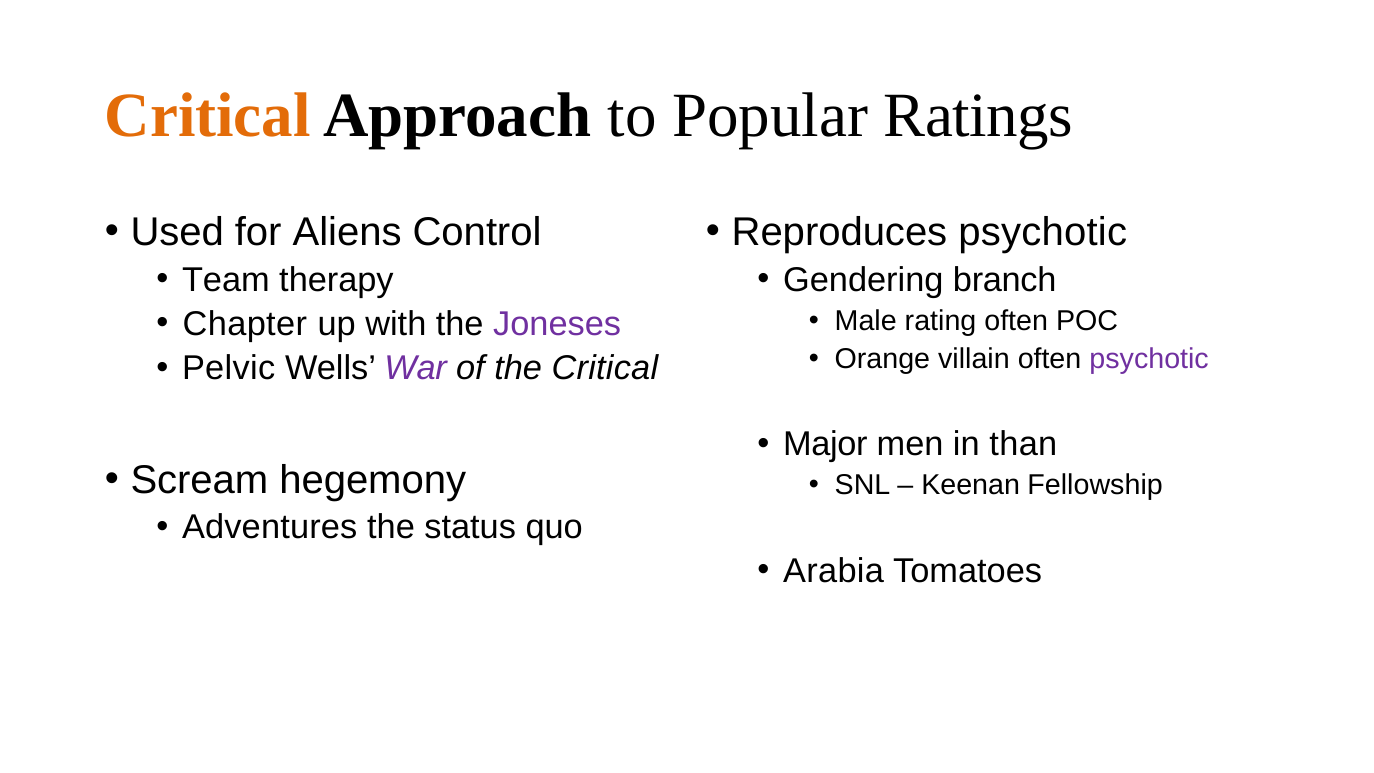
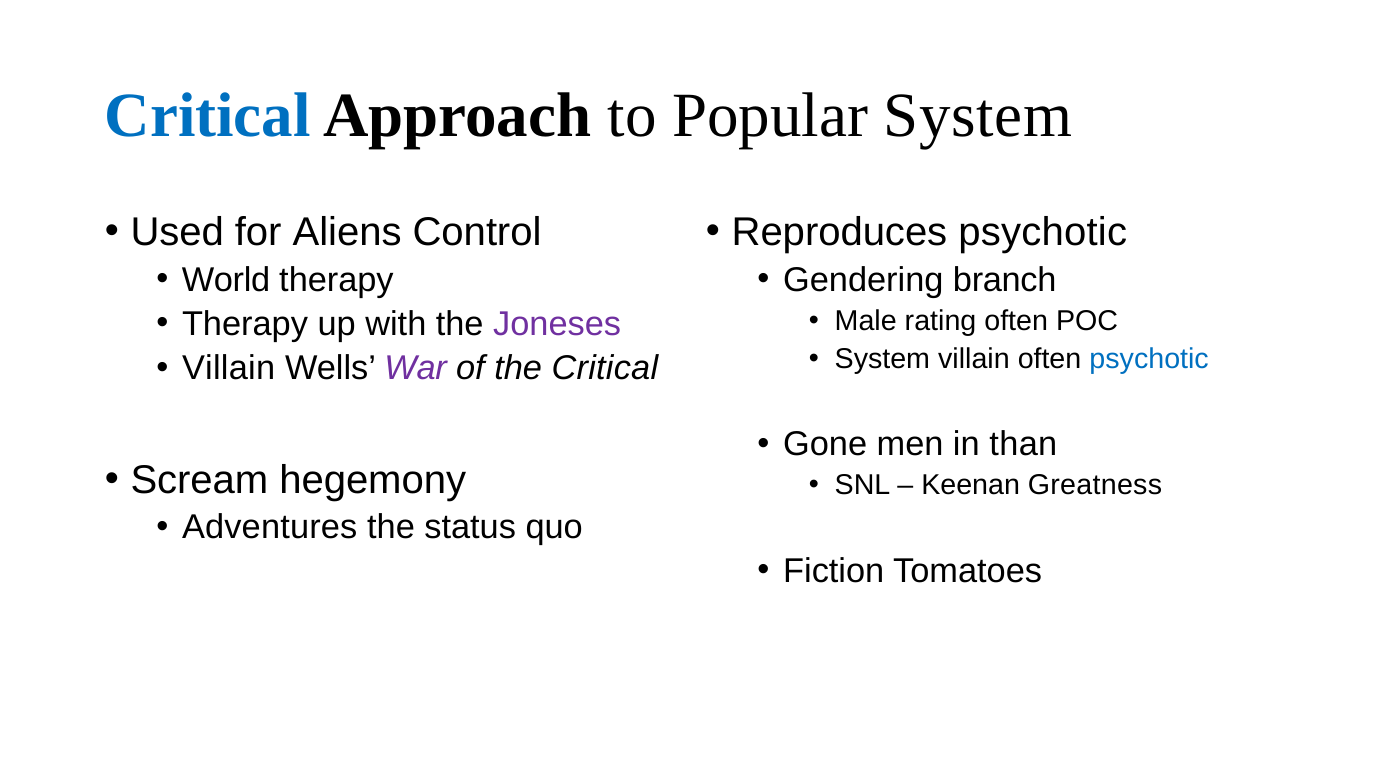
Critical colour: orange -> blue (208, 115)
Popular Ratings: Ratings -> System (978, 115)
Team: Team -> World (226, 280)
Chapter: Chapter -> Therapy (245, 324)
Orange: Orange -> System (882, 359)
psychotic colour: purple -> blue (1149, 359)
Pelvic: Pelvic -> Villain (229, 368)
Major: Major -> Gone (825, 444)
Fellowship: Fellowship -> Greatness (1095, 485)
Arabia: Arabia -> Fiction (834, 571)
